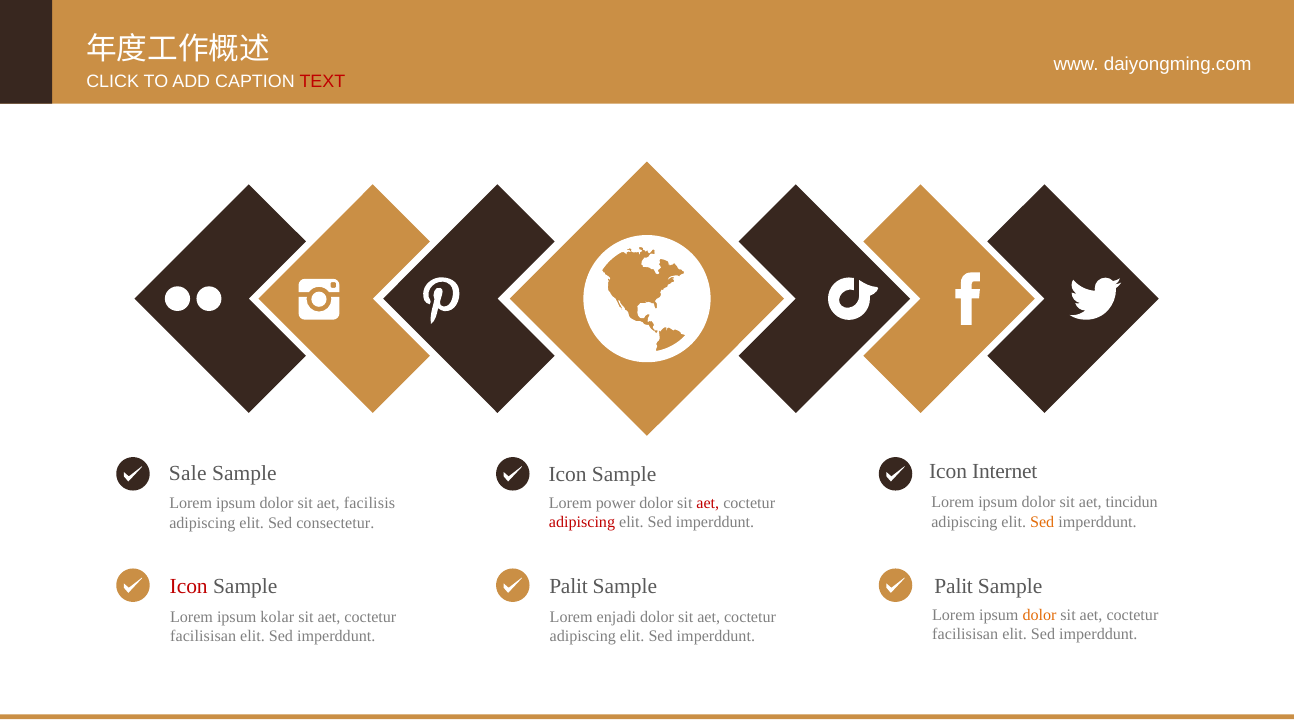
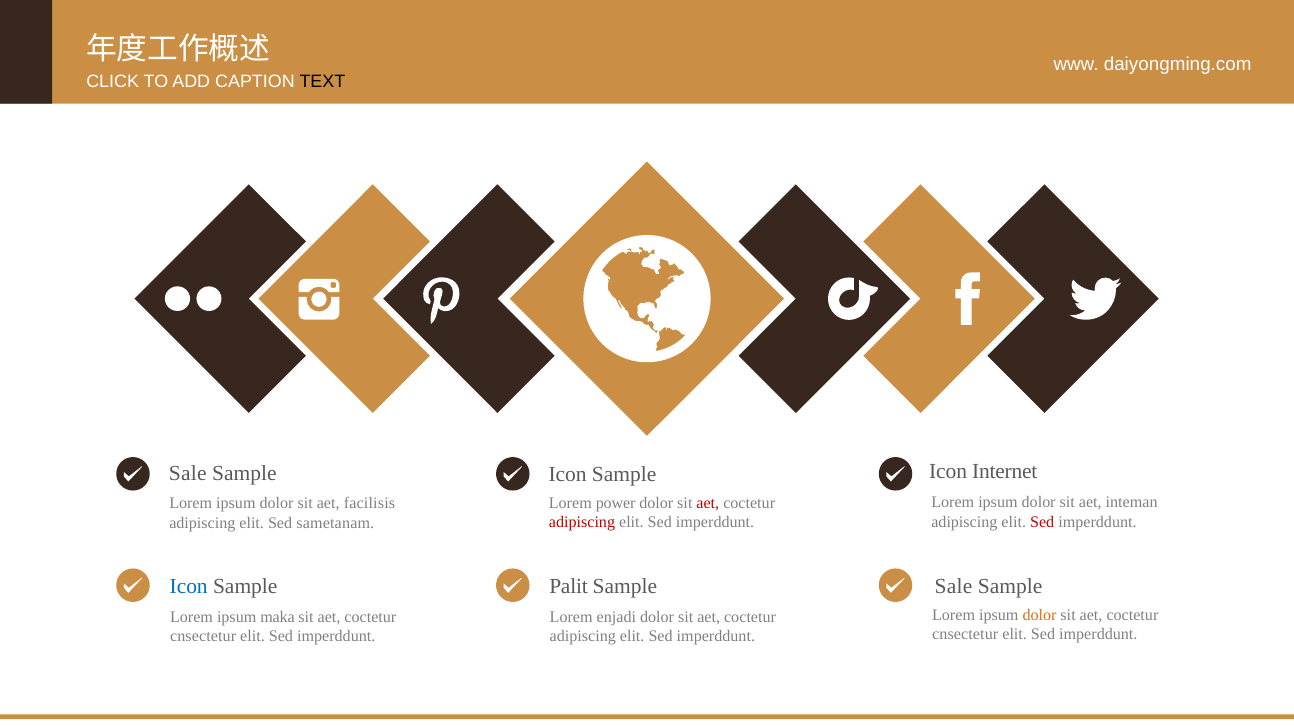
TEXT colour: red -> black (322, 82)
tincidun: tincidun -> inteman (1132, 503)
Sed colour: orange -> red (1042, 522)
consectetur: consectetur -> sametanam (335, 523)
Palit: Palit -> Sale (954, 587)
Icon colour: red -> blue (189, 587)
kolar: kolar -> maka (277, 617)
facilisisan: facilisisan -> cnsectetur (965, 634)
facilisisan: facilisisan -> cnsectetur (203, 636)
